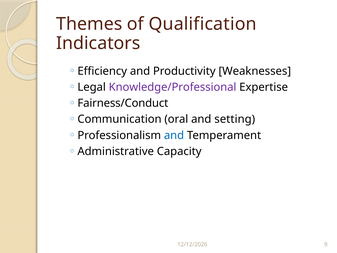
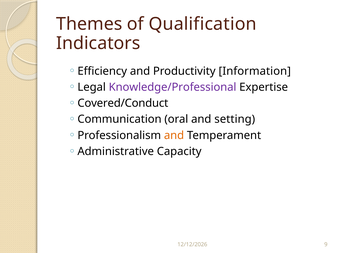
Weaknesses: Weaknesses -> Information (255, 71)
Fairness/Conduct: Fairness/Conduct -> Covered/Conduct (123, 103)
and colour: blue -> orange (174, 135)
